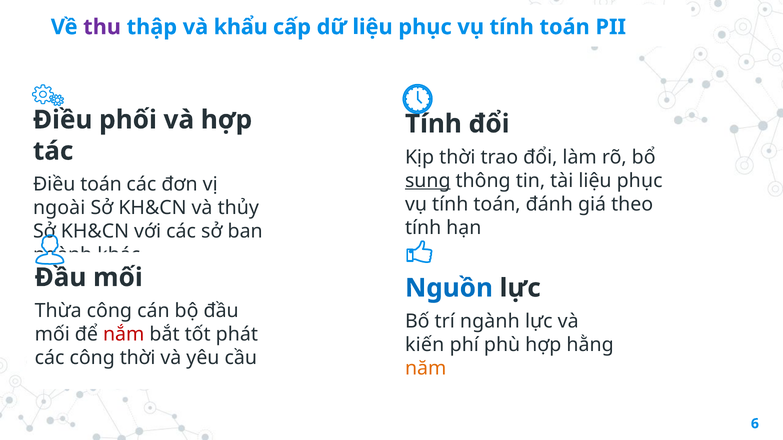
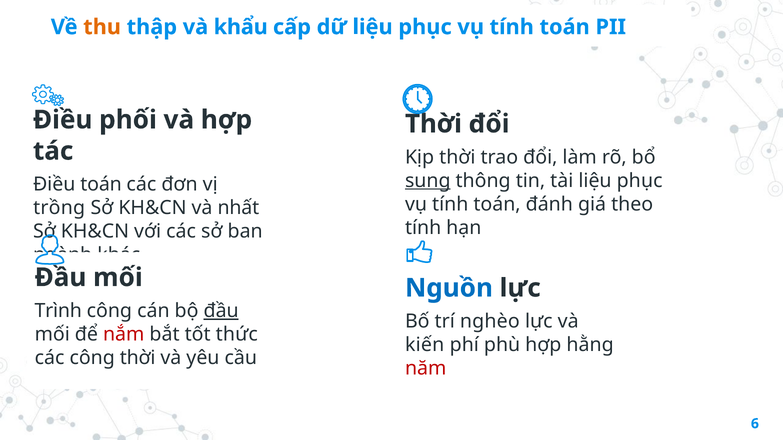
thu colour: purple -> orange (102, 27)
Tính: Tính -> Thời (433, 124)
ngoài: ngoài -> trồng (59, 208)
thủy: thủy -> nhất (238, 208)
Thừa: Thừa -> Trình (58, 311)
đầu underline: none -> present (221, 311)
trí ngành: ngành -> nghèo (490, 322)
phát: phát -> thức (237, 335)
năm colour: orange -> red (426, 369)
